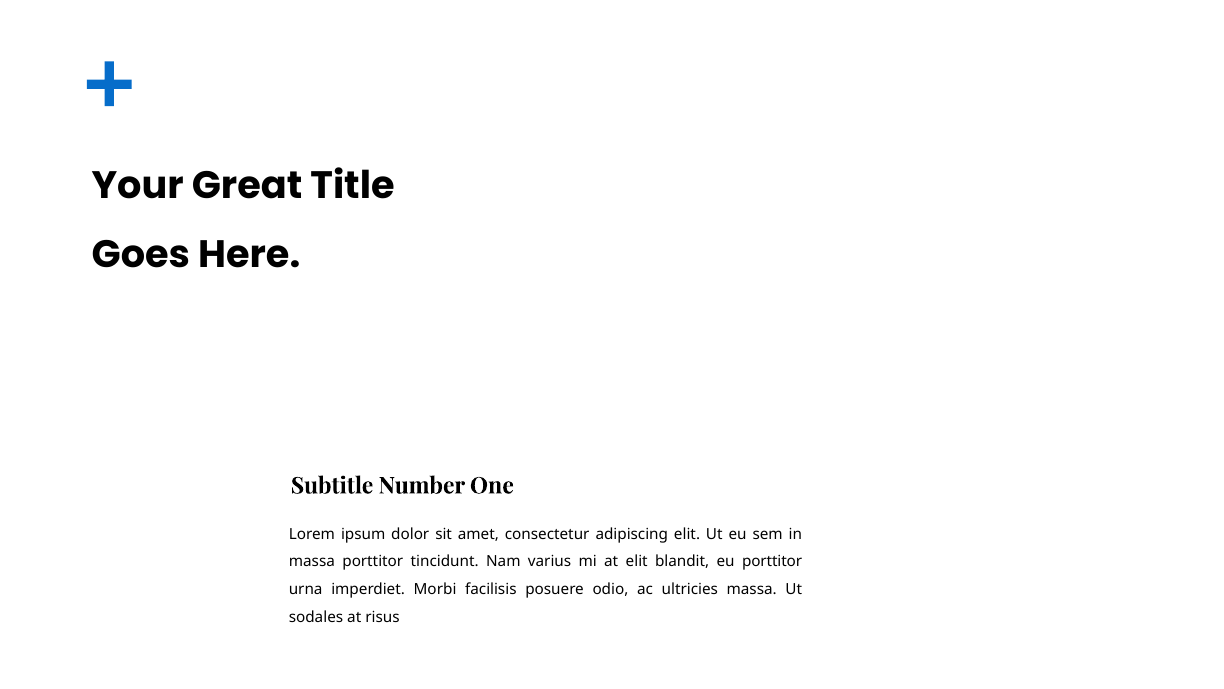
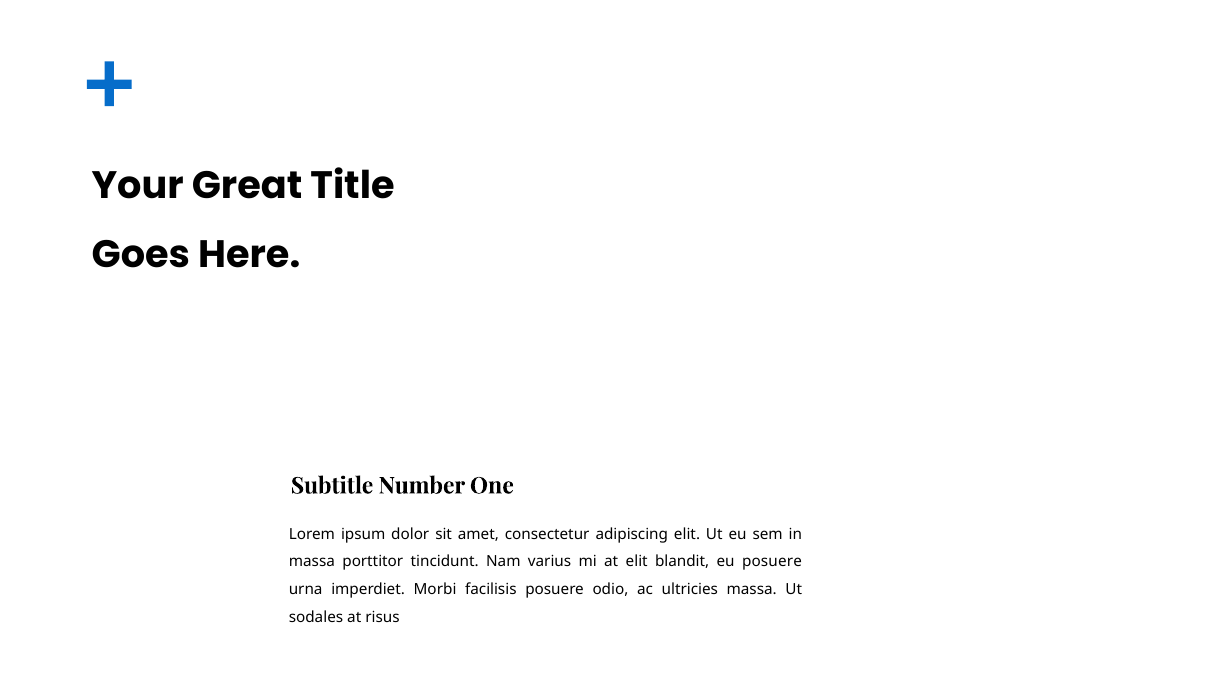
eu porttitor: porttitor -> posuere (772, 561)
